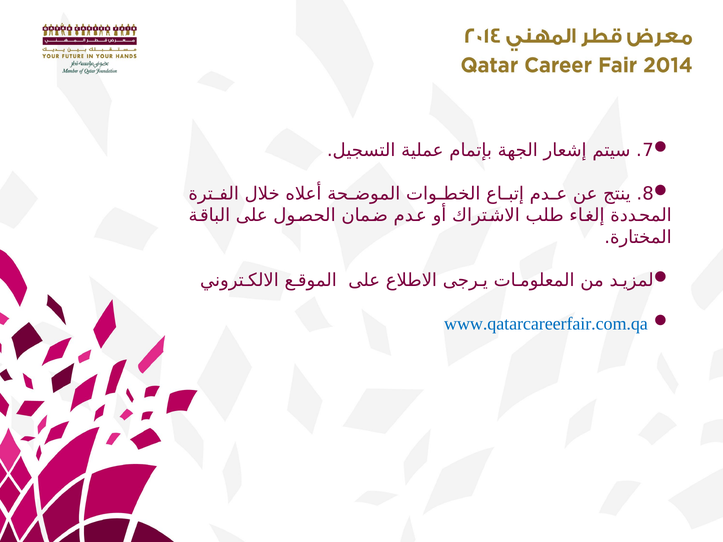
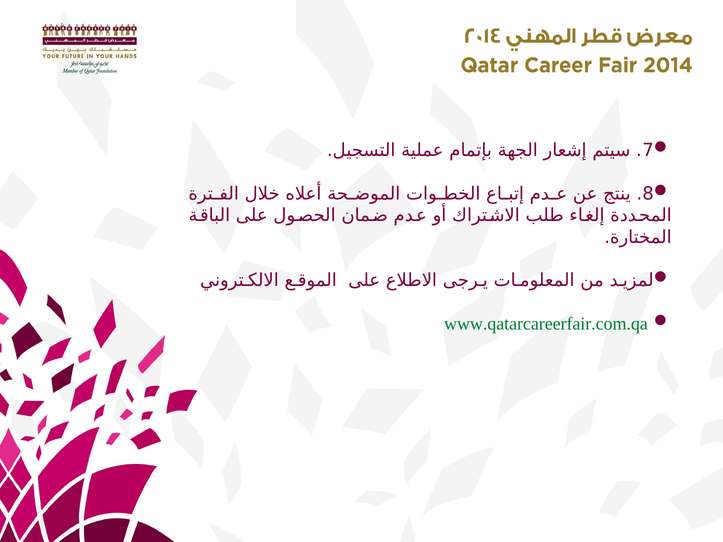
www.qatarcareerfair.com.qa colour: blue -> green (546, 324)
